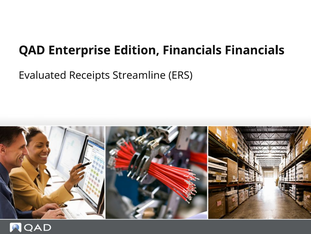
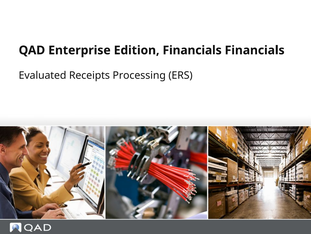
Streamline: Streamline -> Processing (139, 75)
